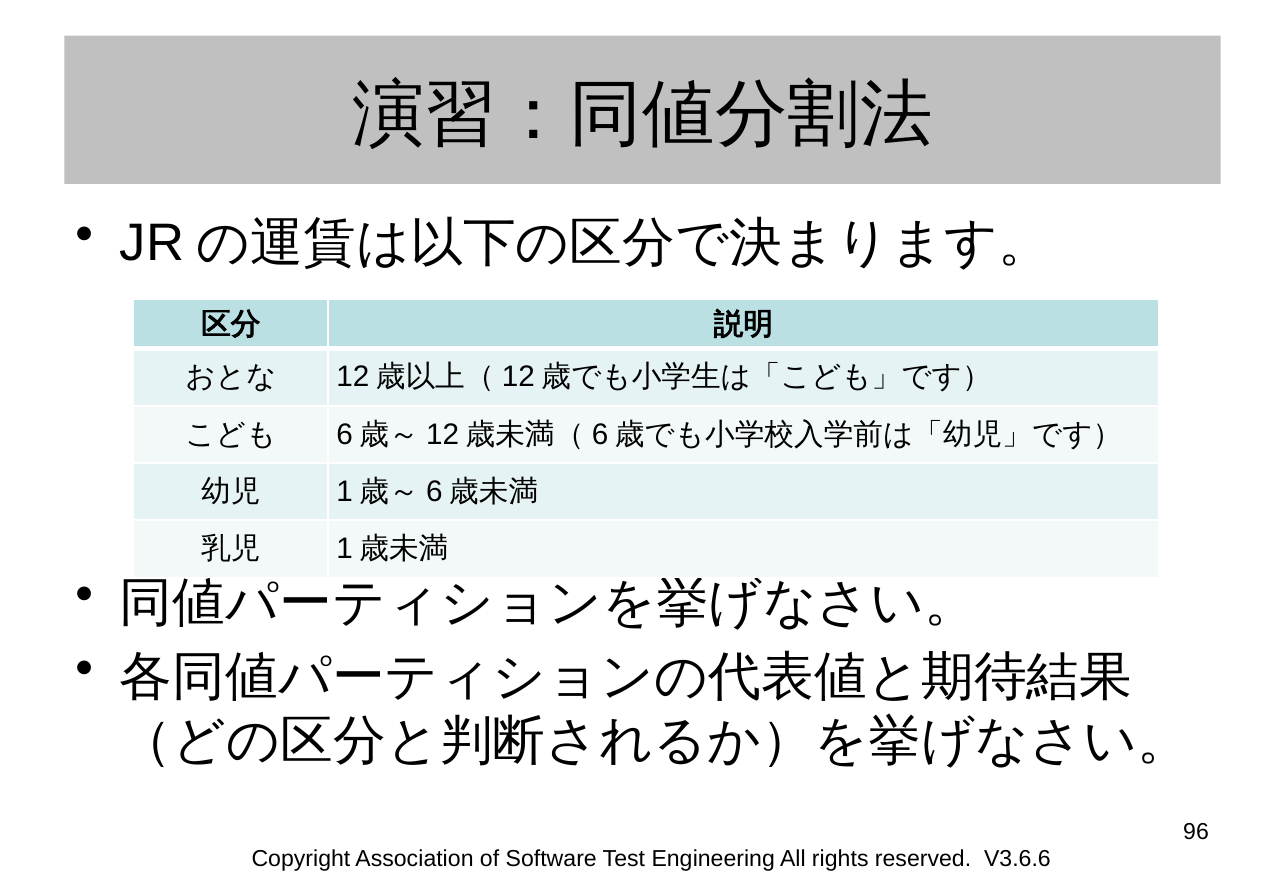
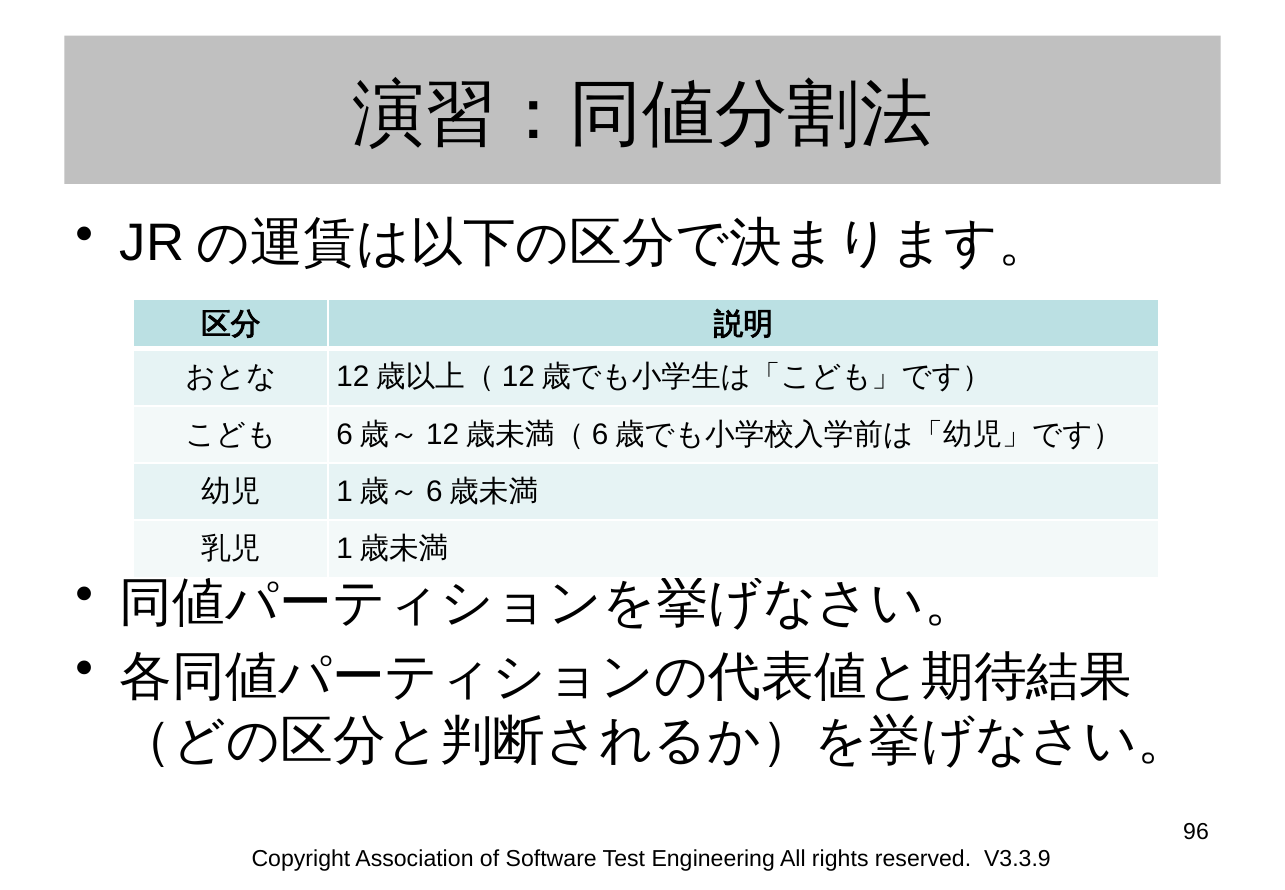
V3.6.6: V3.6.6 -> V3.3.9 (1017, 859)
